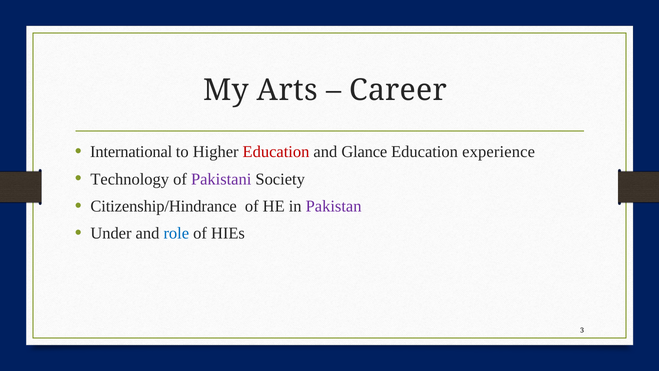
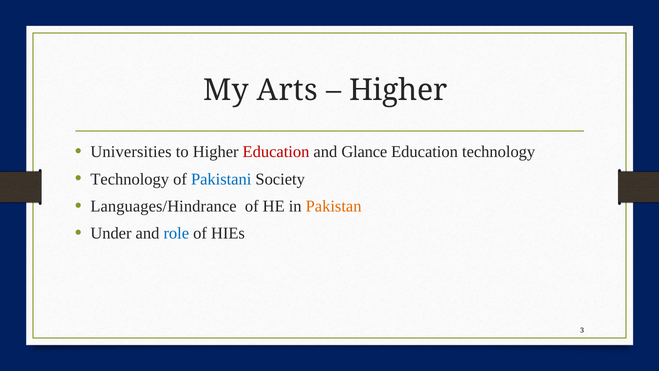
Career: Career -> Higher (398, 90)
International: International -> Universities (131, 152)
Education experience: experience -> technology (499, 152)
Pakistani colour: purple -> blue (221, 179)
Citizenship/Hindrance: Citizenship/Hindrance -> Languages/Hindrance (163, 206)
Pakistan colour: purple -> orange (334, 206)
